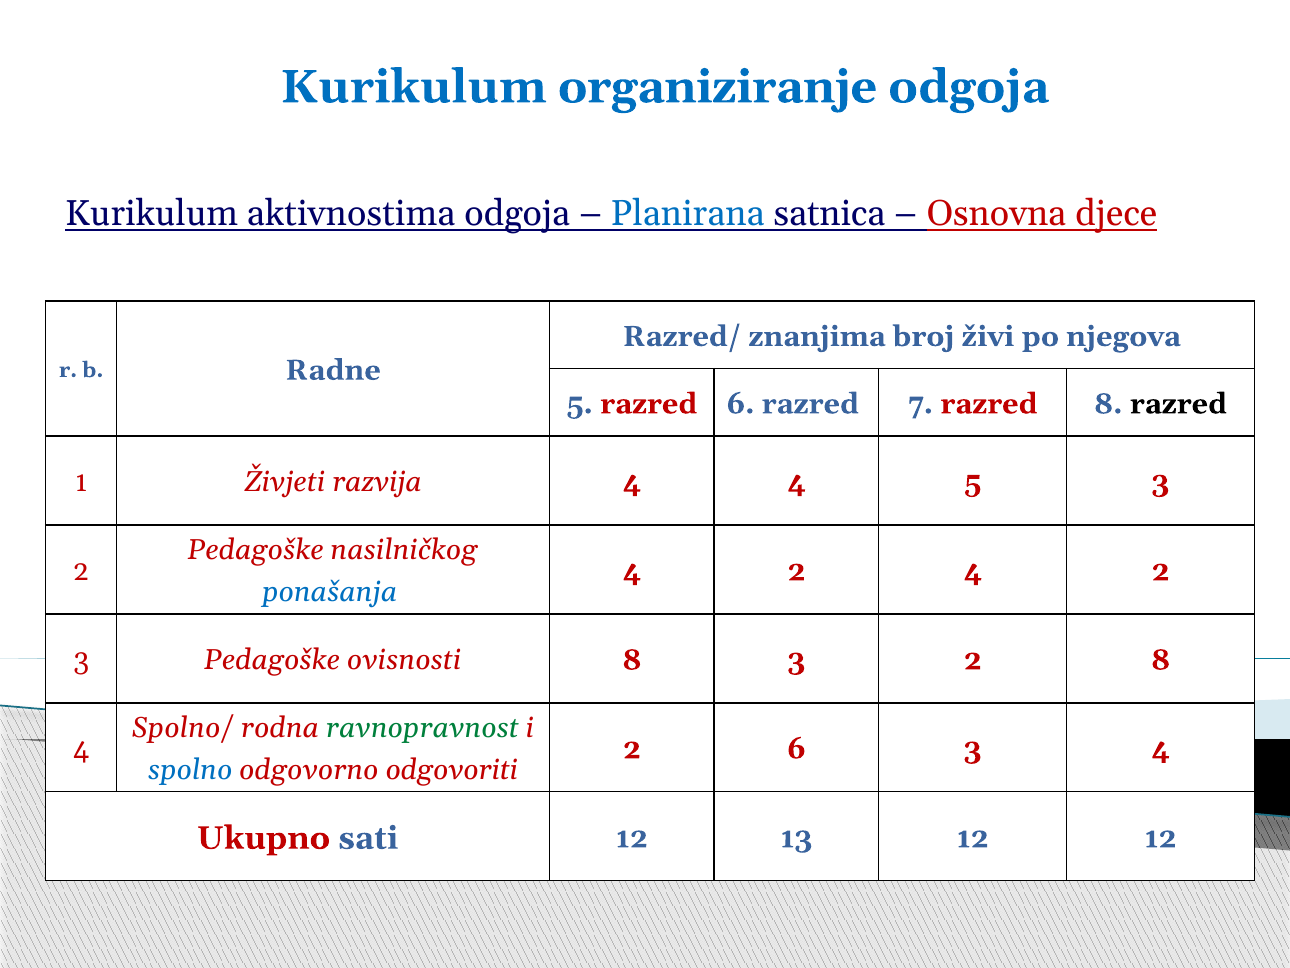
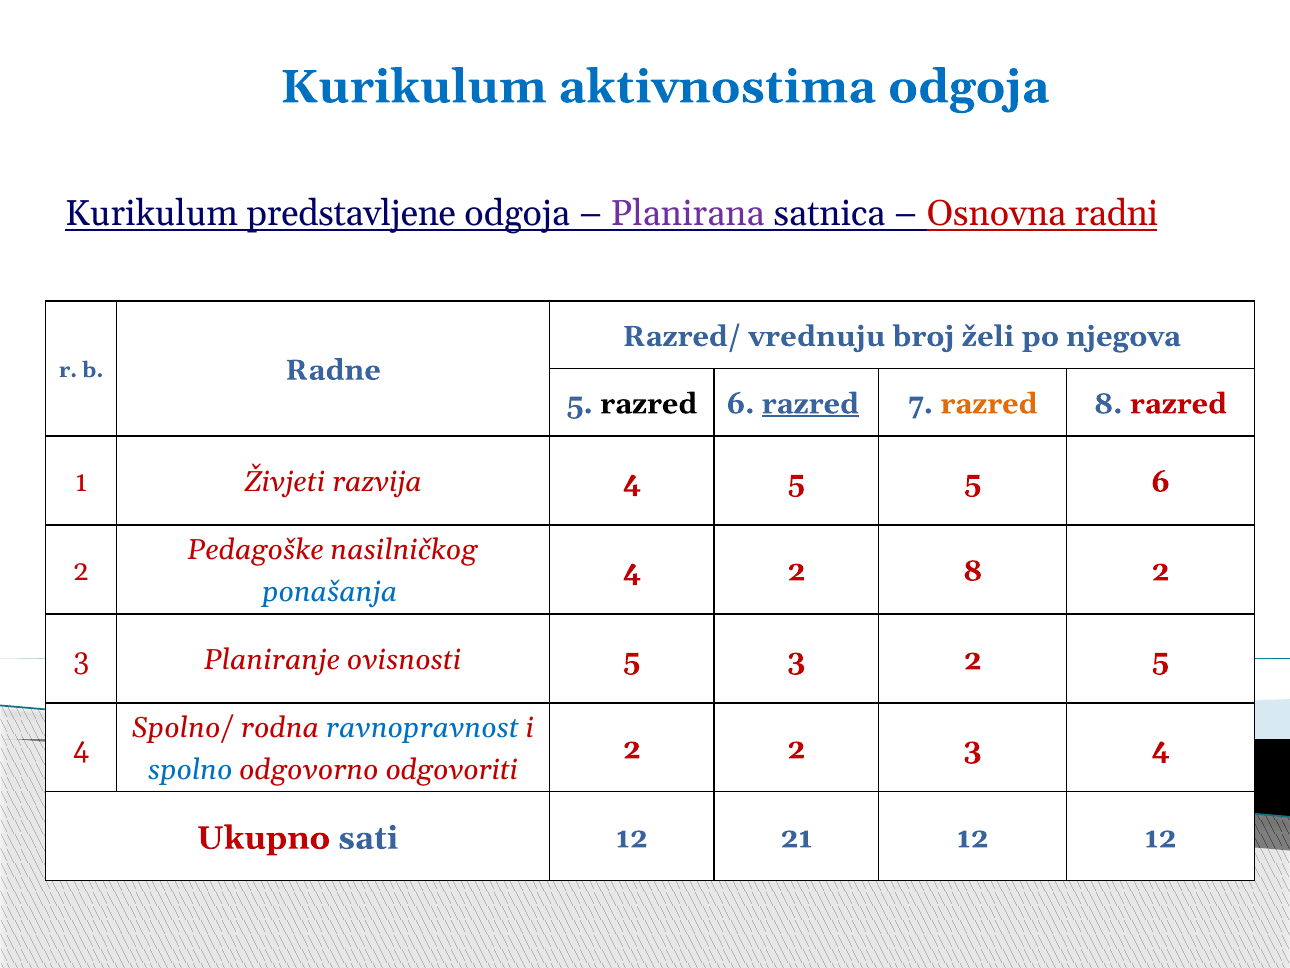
organiziranje: organiziranje -> aktivnostima (717, 87)
aktivnostima: aktivnostima -> predstavljene (351, 214)
Planirana colour: blue -> purple (688, 214)
djece: djece -> radni (1116, 214)
znanjima: znanjima -> vrednuju (817, 336)
živi: živi -> želi (988, 336)
razred colour: red -> black (649, 404)
razred underline: none -> present (810, 404)
razred colour: red -> orange (989, 404)
razred colour: black -> red (1178, 404)
4 4: 4 -> 5 (796, 482)
5 3: 3 -> 6 (1161, 482)
2 4: 4 -> 8 (973, 571)
3 Pedagoške: Pedagoške -> Planiranje (272, 660)
ovisnosti 8: 8 -> 5 (632, 660)
2 8: 8 -> 5 (1160, 660)
ravnopravnost colour: green -> blue (422, 728)
2 6: 6 -> 2 (796, 748)
13: 13 -> 21 (796, 837)
